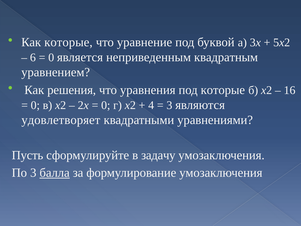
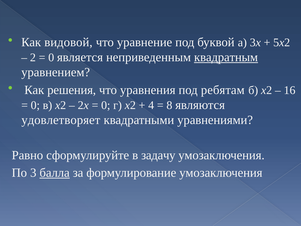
Как которые: которые -> видовой (68, 42)
6: 6 -> 2 (33, 57)
квадратным underline: none -> present (226, 57)
под которые: которые -> ребятам (223, 90)
3: 3 -> 8 (169, 105)
Пусть: Пусть -> Равно (27, 155)
